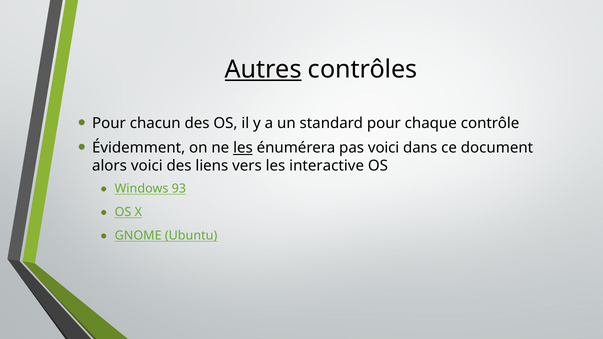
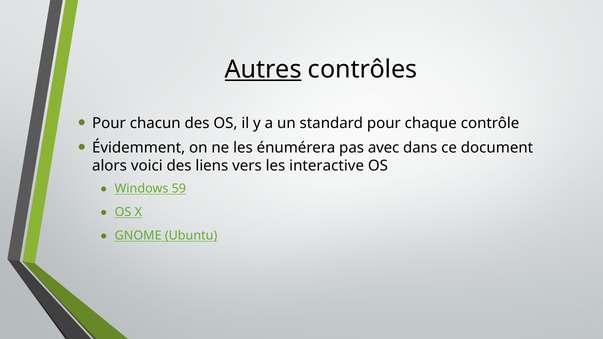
les underline: present -> none (243, 148)
pas voici: voici -> avec (384, 148)
93: 93 -> 59 (179, 189)
